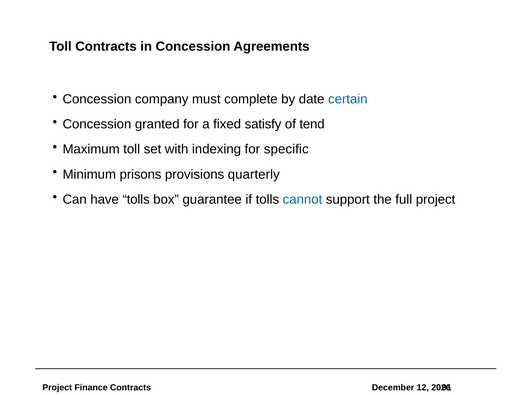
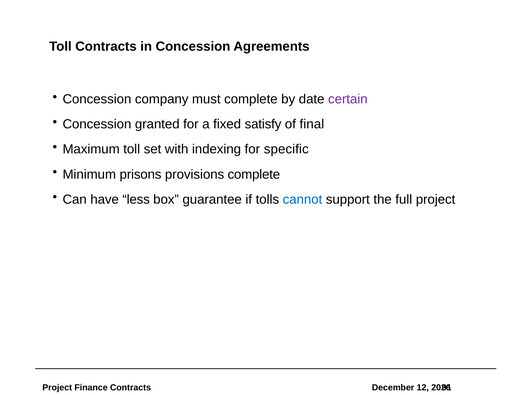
certain colour: blue -> purple (348, 99)
tend: tend -> final (312, 124)
provisions quarterly: quarterly -> complete (254, 174)
have tolls: tolls -> less (136, 199)
